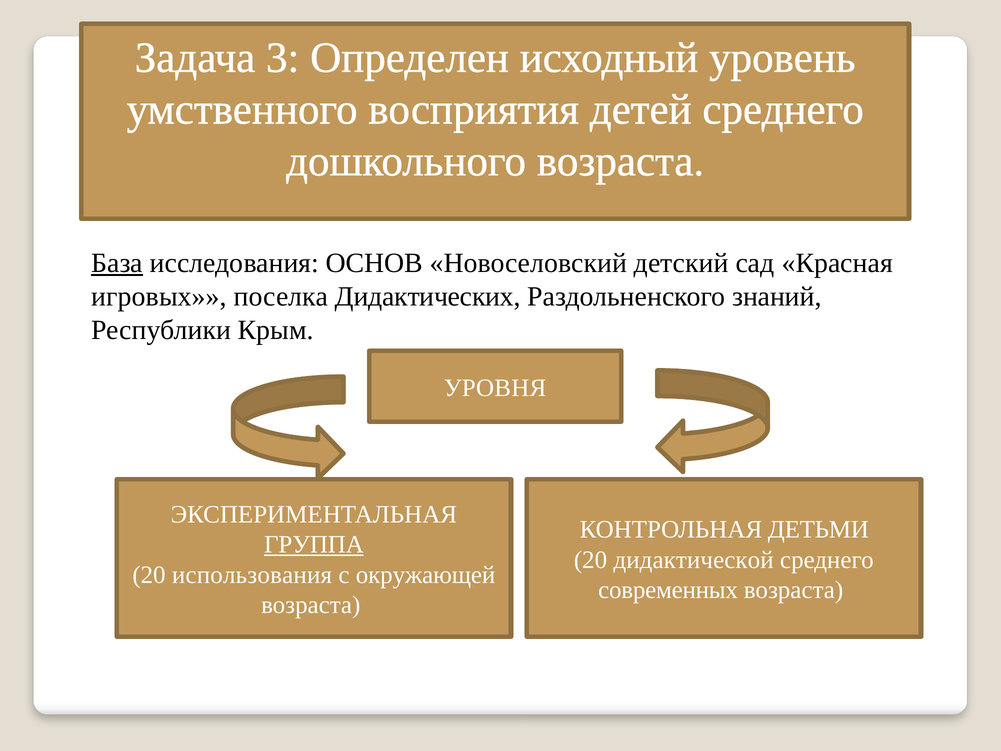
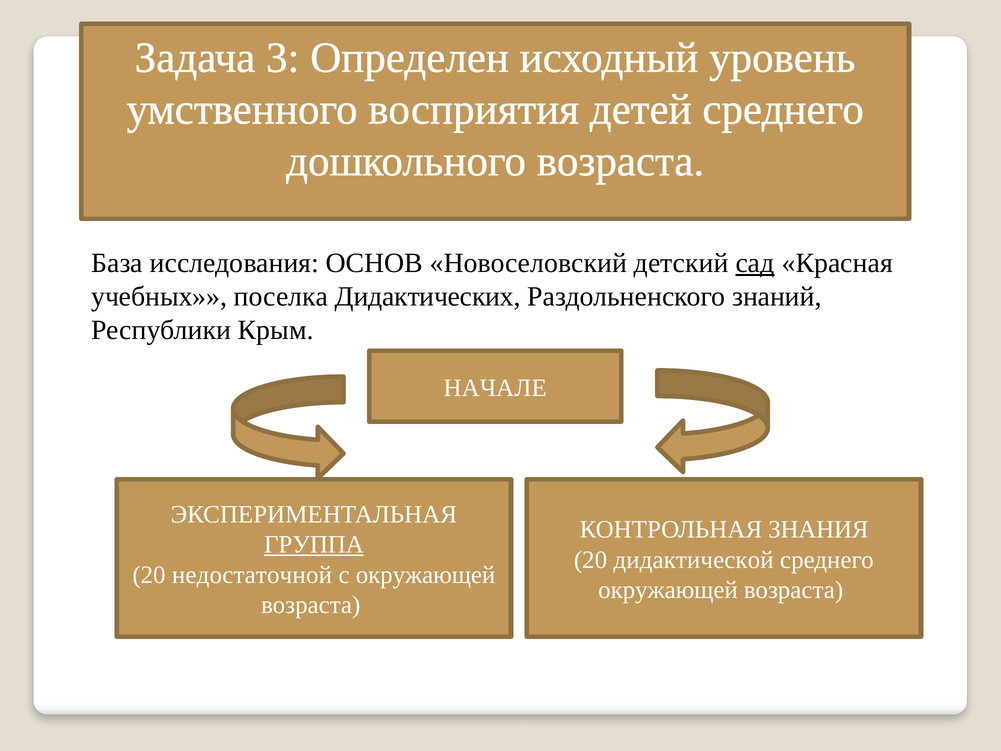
База underline: present -> none (117, 263)
сад underline: none -> present (755, 263)
игровых: игровых -> учебных (159, 296)
УРОВНЯ: УРОВНЯ -> НАЧАЛЕ (495, 388)
ДЕТЬМИ: ДЕТЬМИ -> ЗНАНИЯ (818, 530)
использования: использования -> недостаточной (252, 575)
современных: современных -> окружающей (668, 590)
